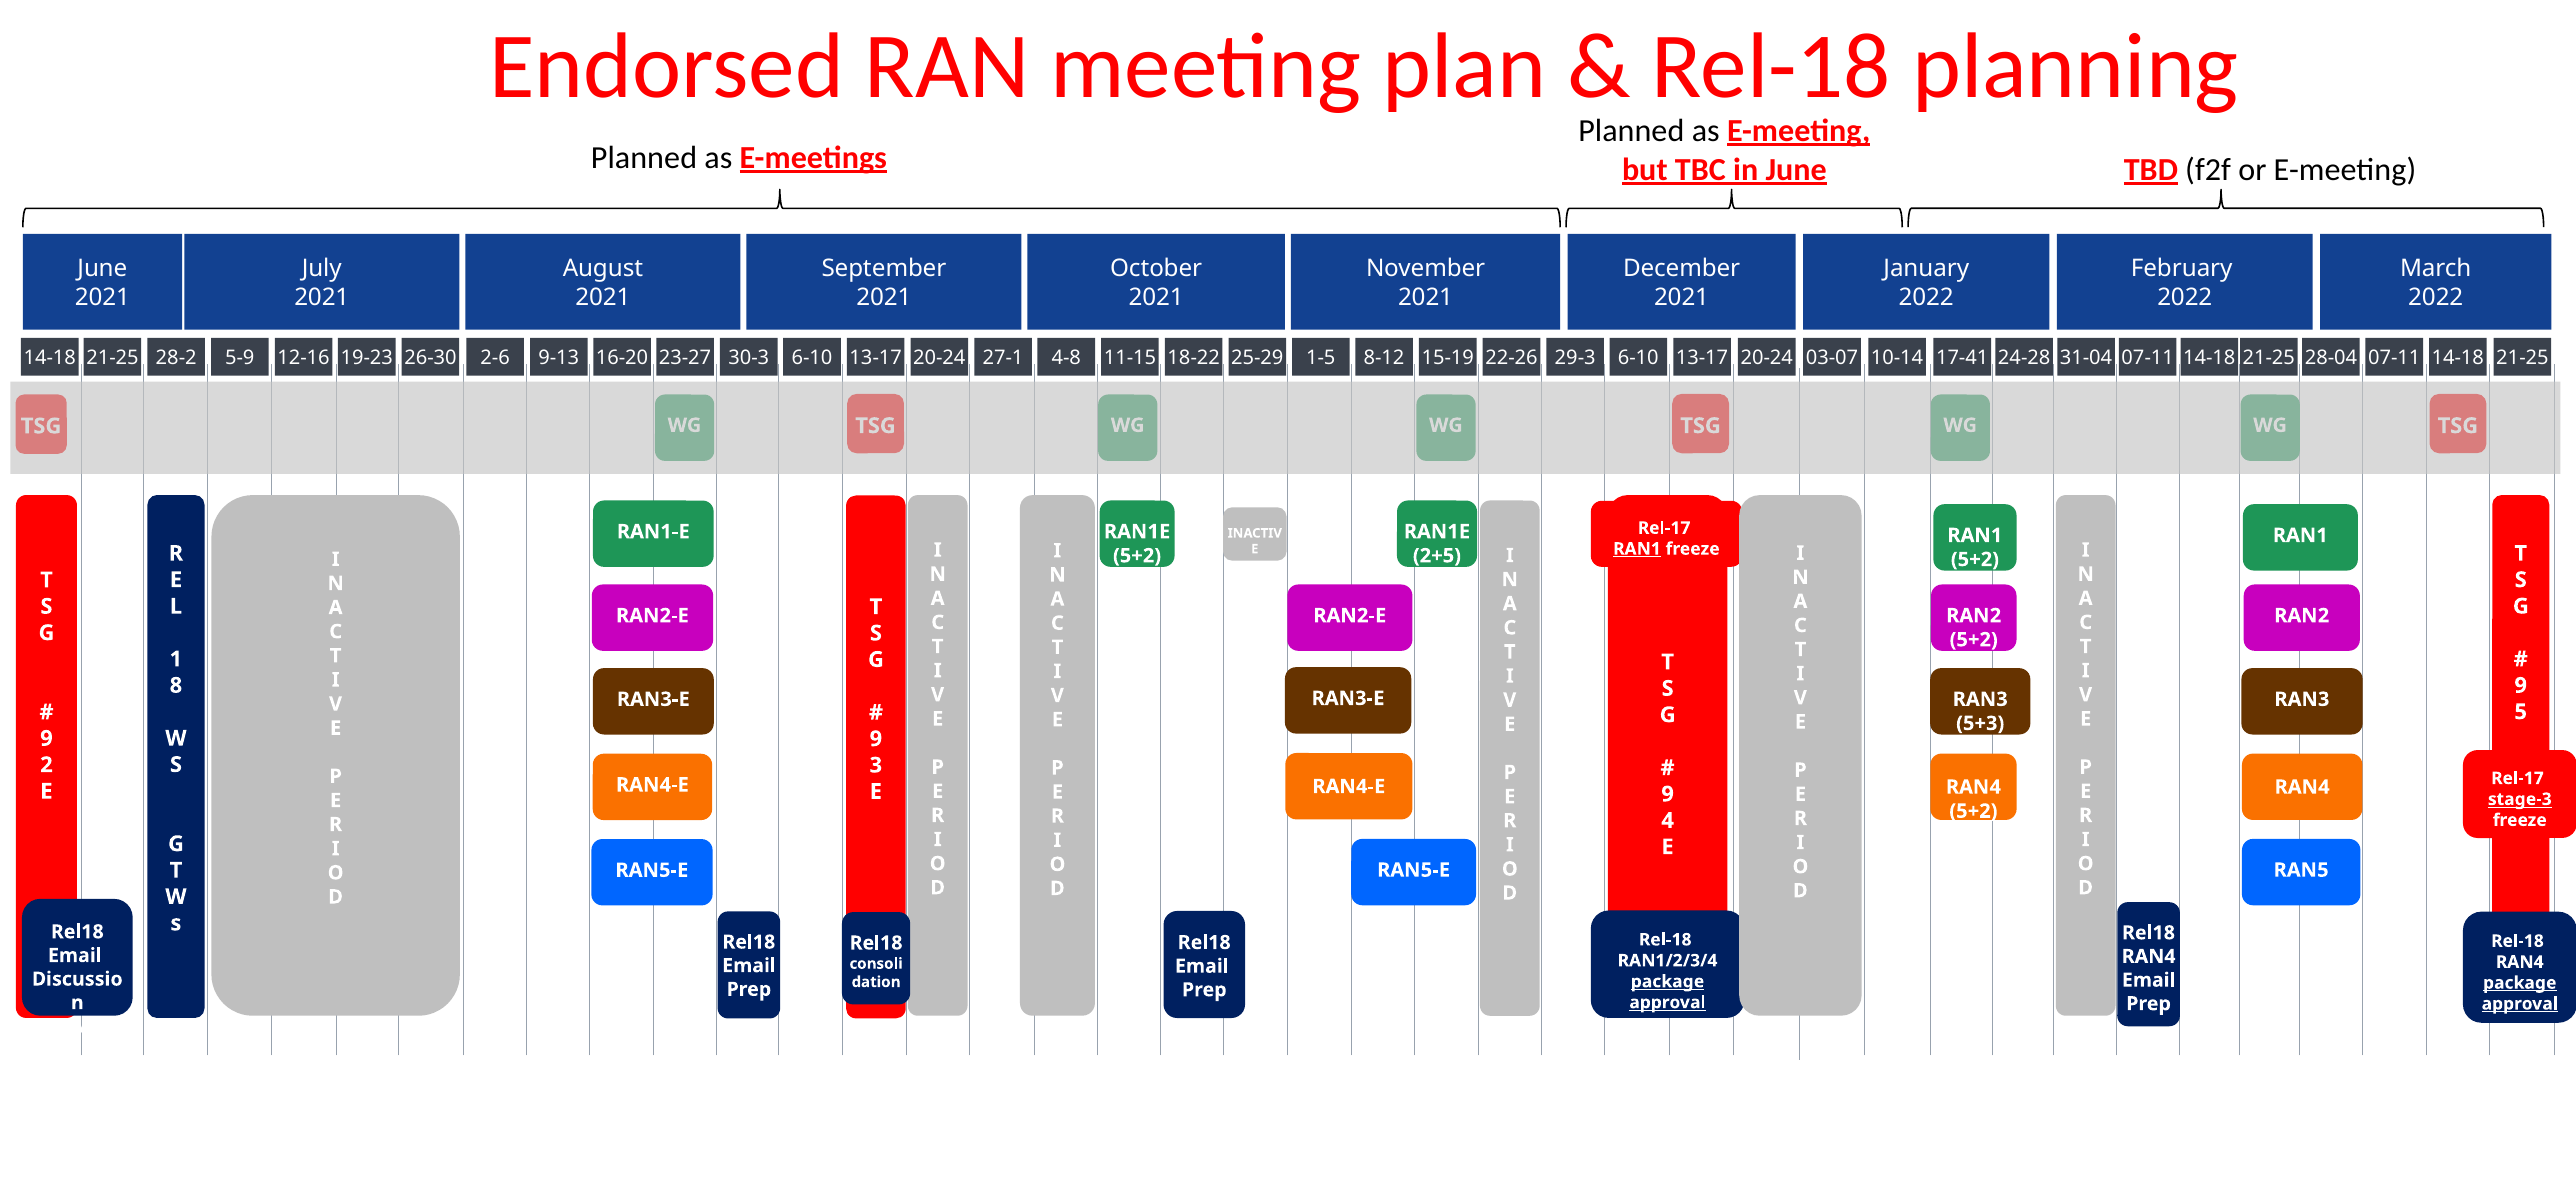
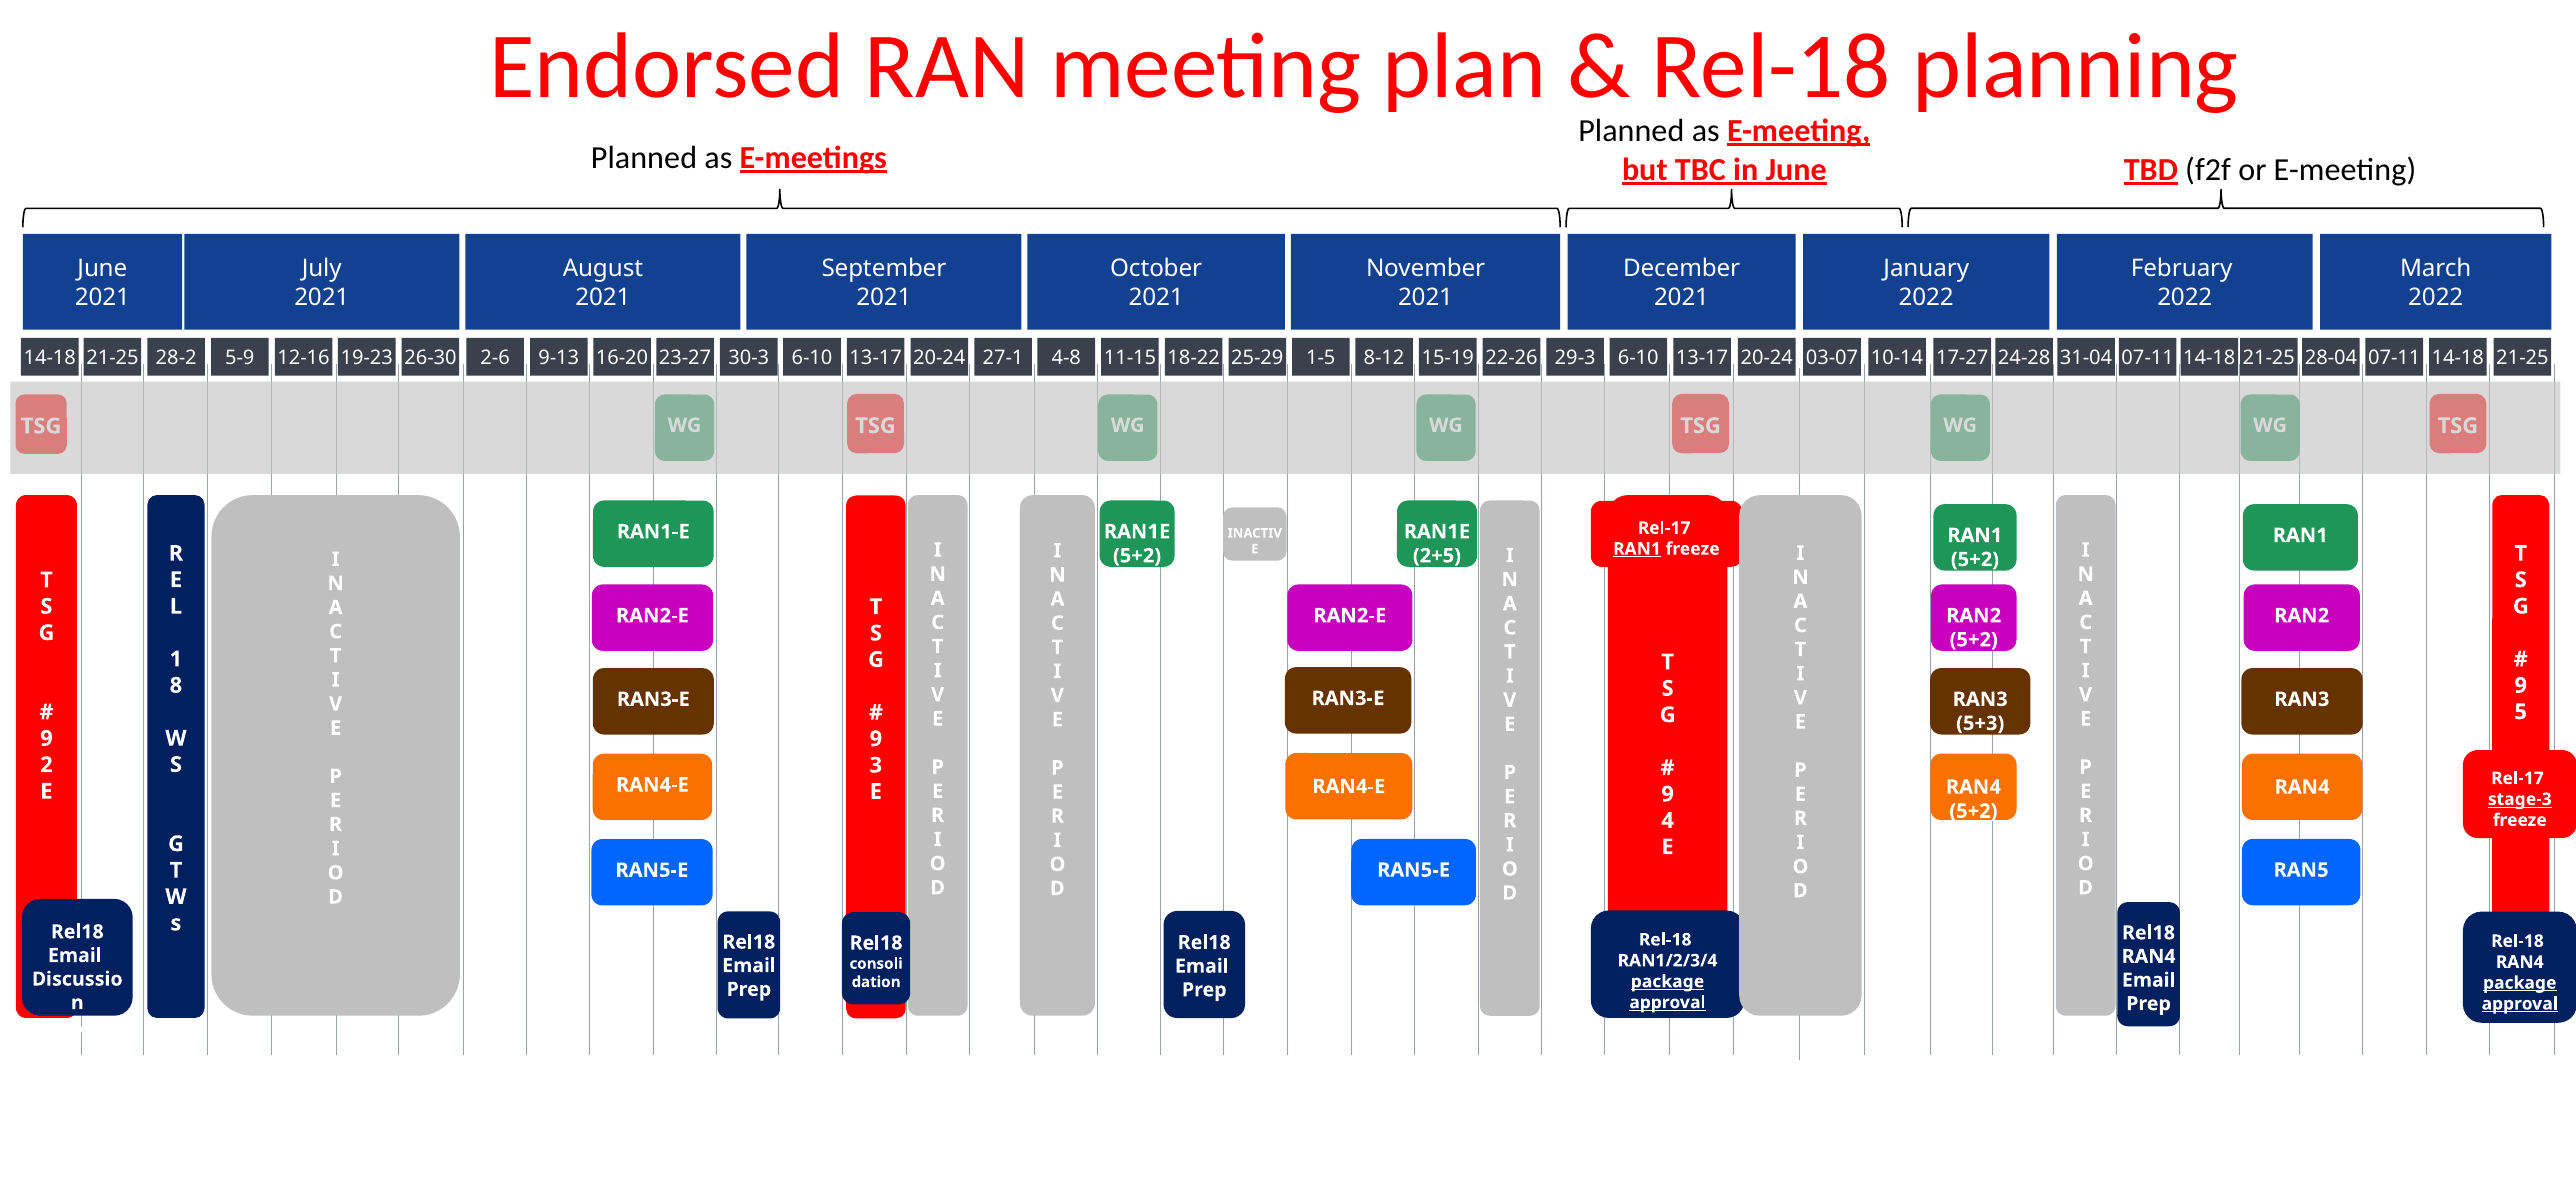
17-41: 17-41 -> 17-27 (1962, 358)
